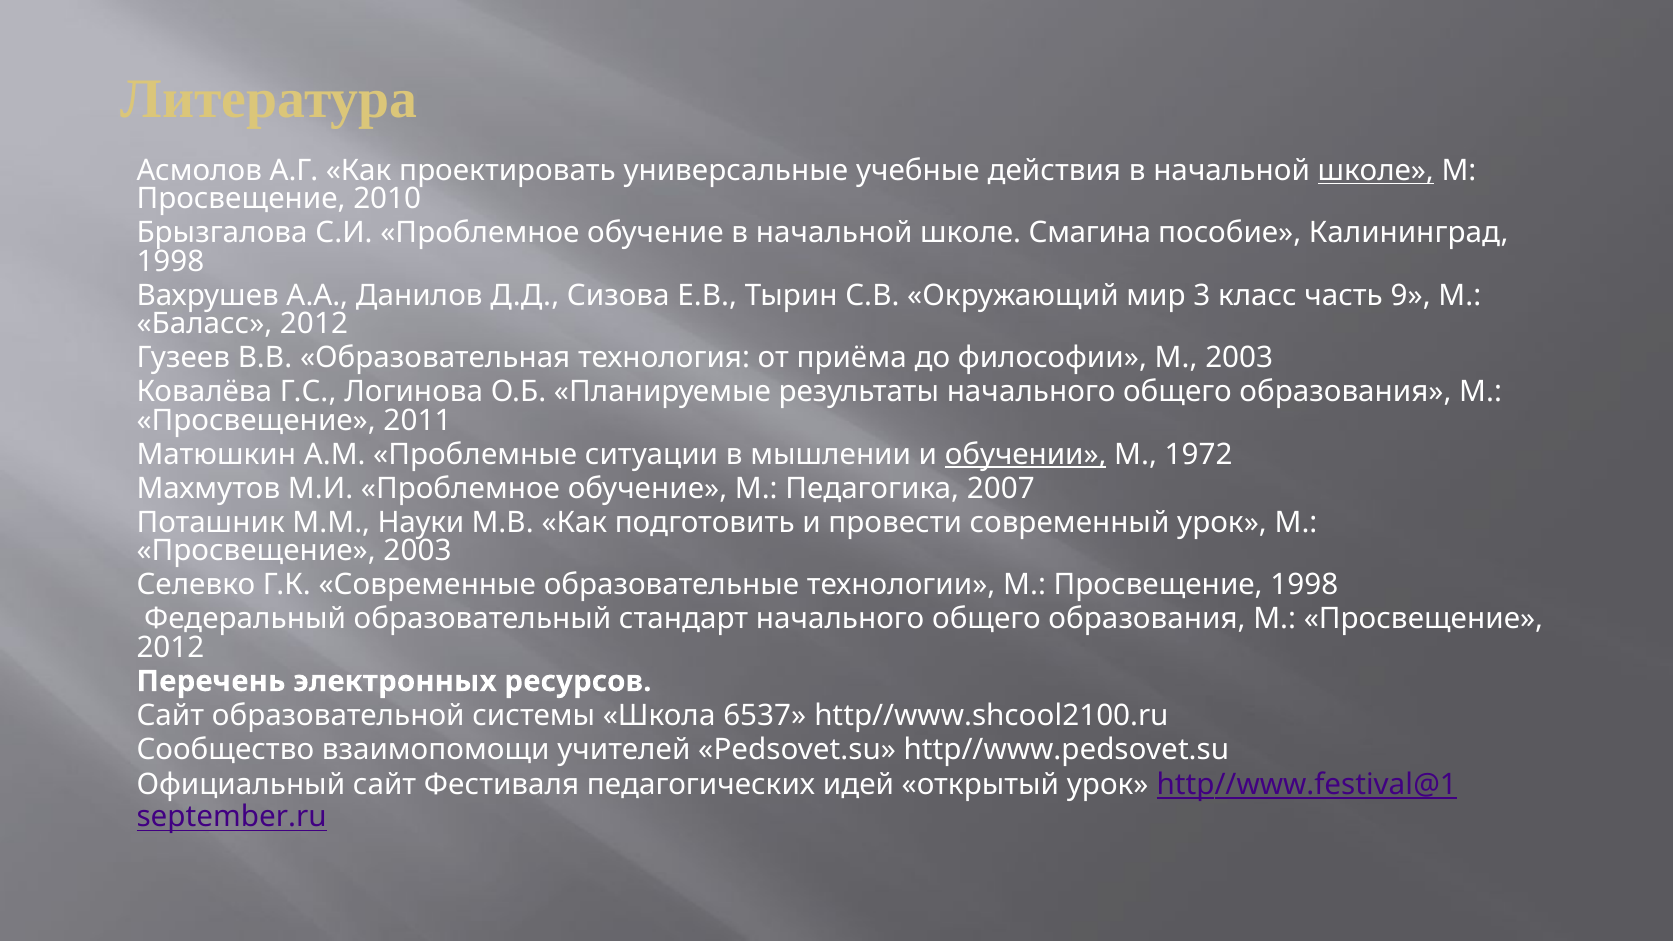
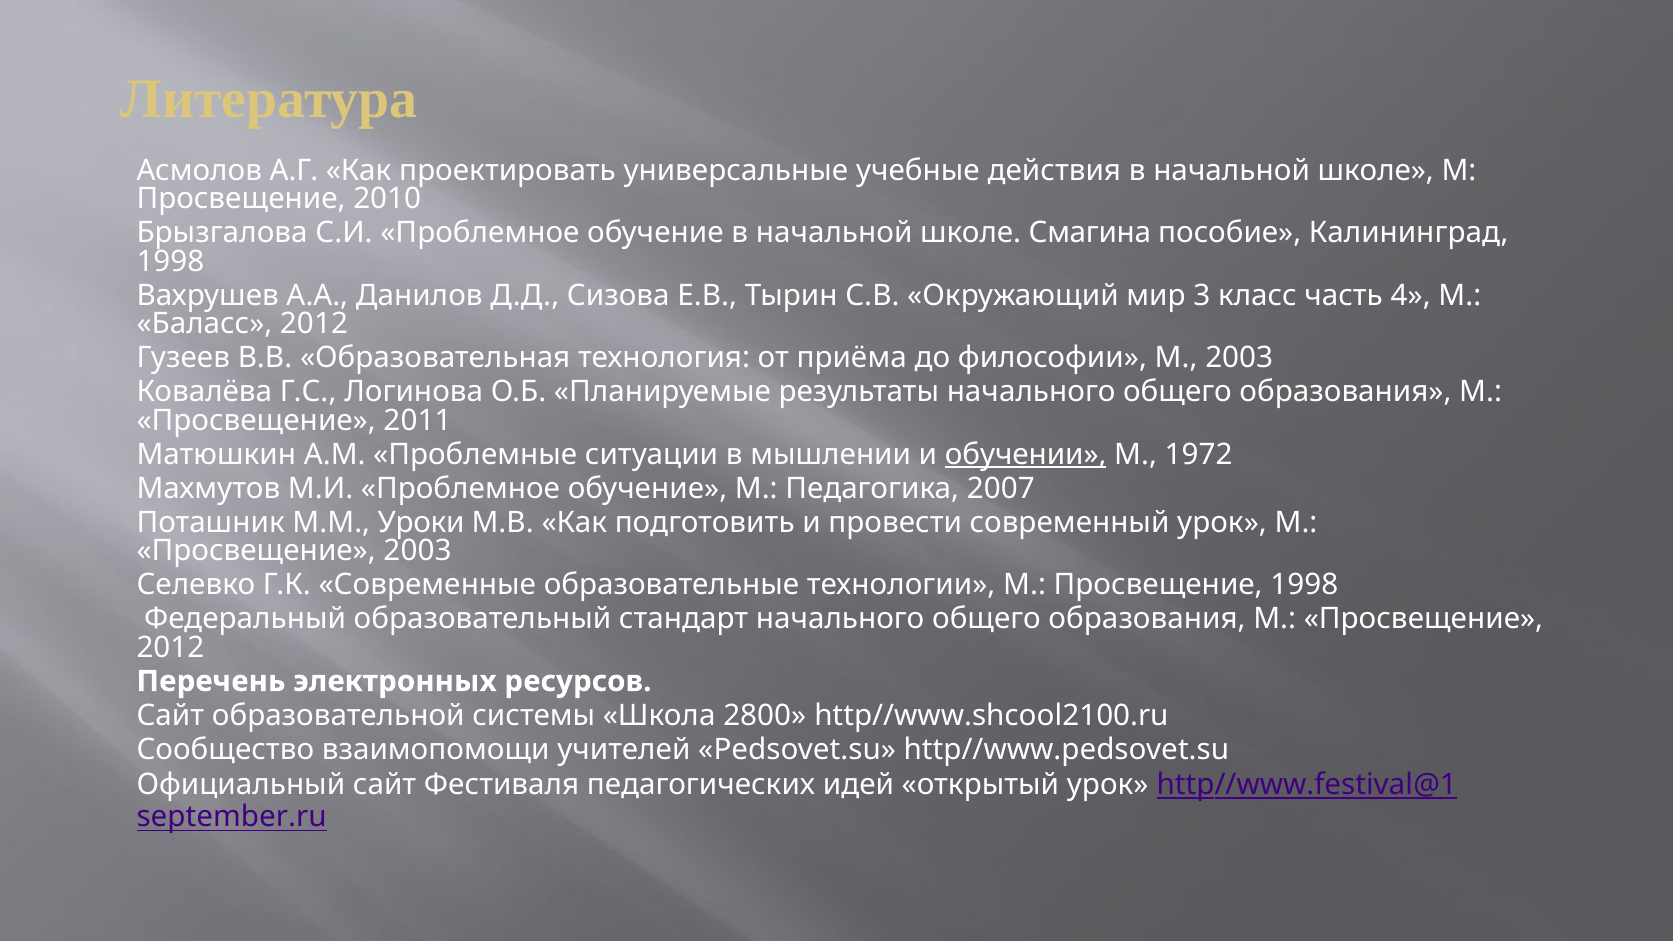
школе underline: present -> none (1376, 171)
9: 9 -> 4 (1411, 296)
Науки: Науки -> Уроки (421, 522)
6537: 6537 -> 2800 (765, 715)
